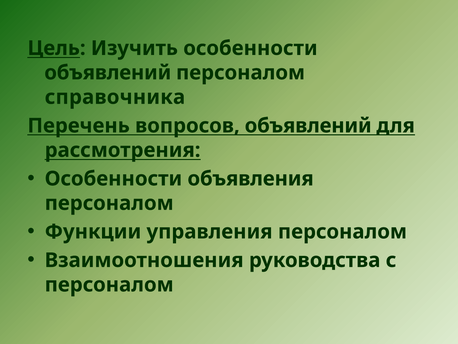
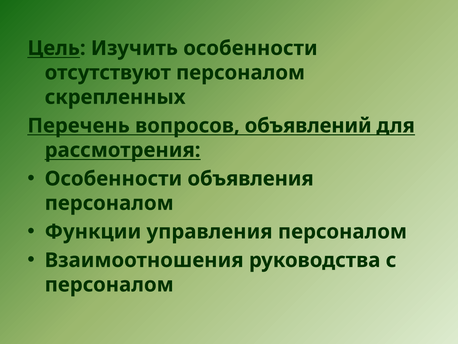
объявлений: объявлений -> отсутствуют (108, 73)
справочника: справочника -> скрепленных (115, 97)
